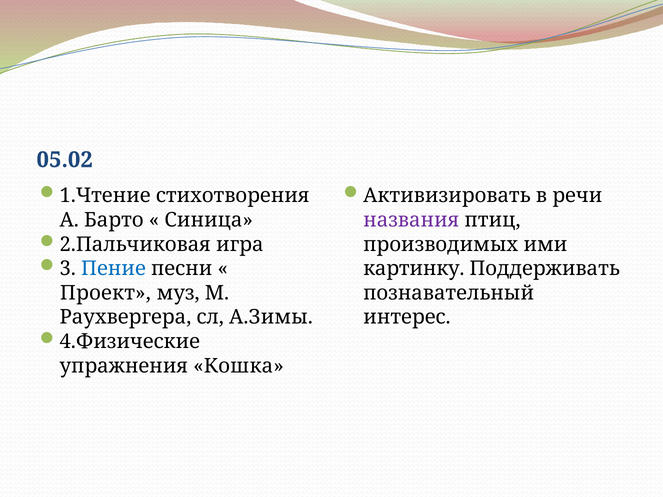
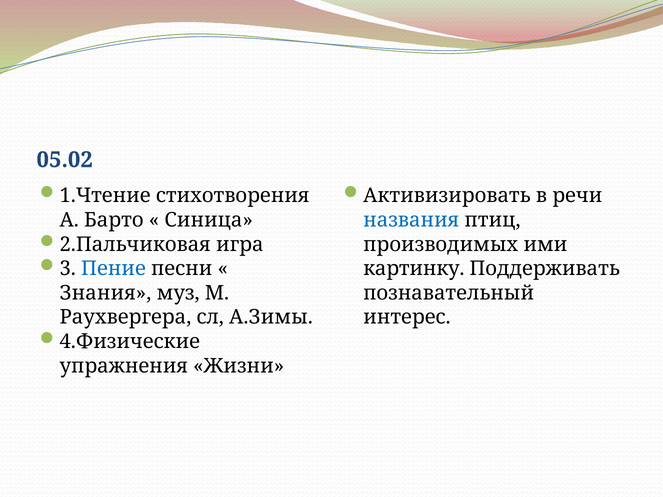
названия colour: purple -> blue (411, 220)
Проект: Проект -> Знания (105, 293)
Кошка: Кошка -> Жизни (239, 366)
